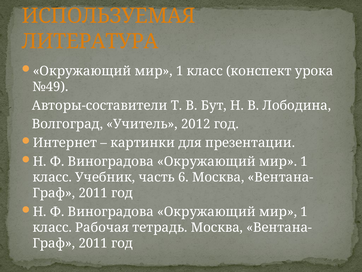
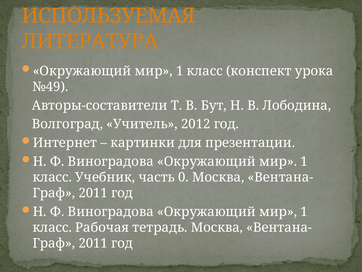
6: 6 -> 0 (183, 177)
